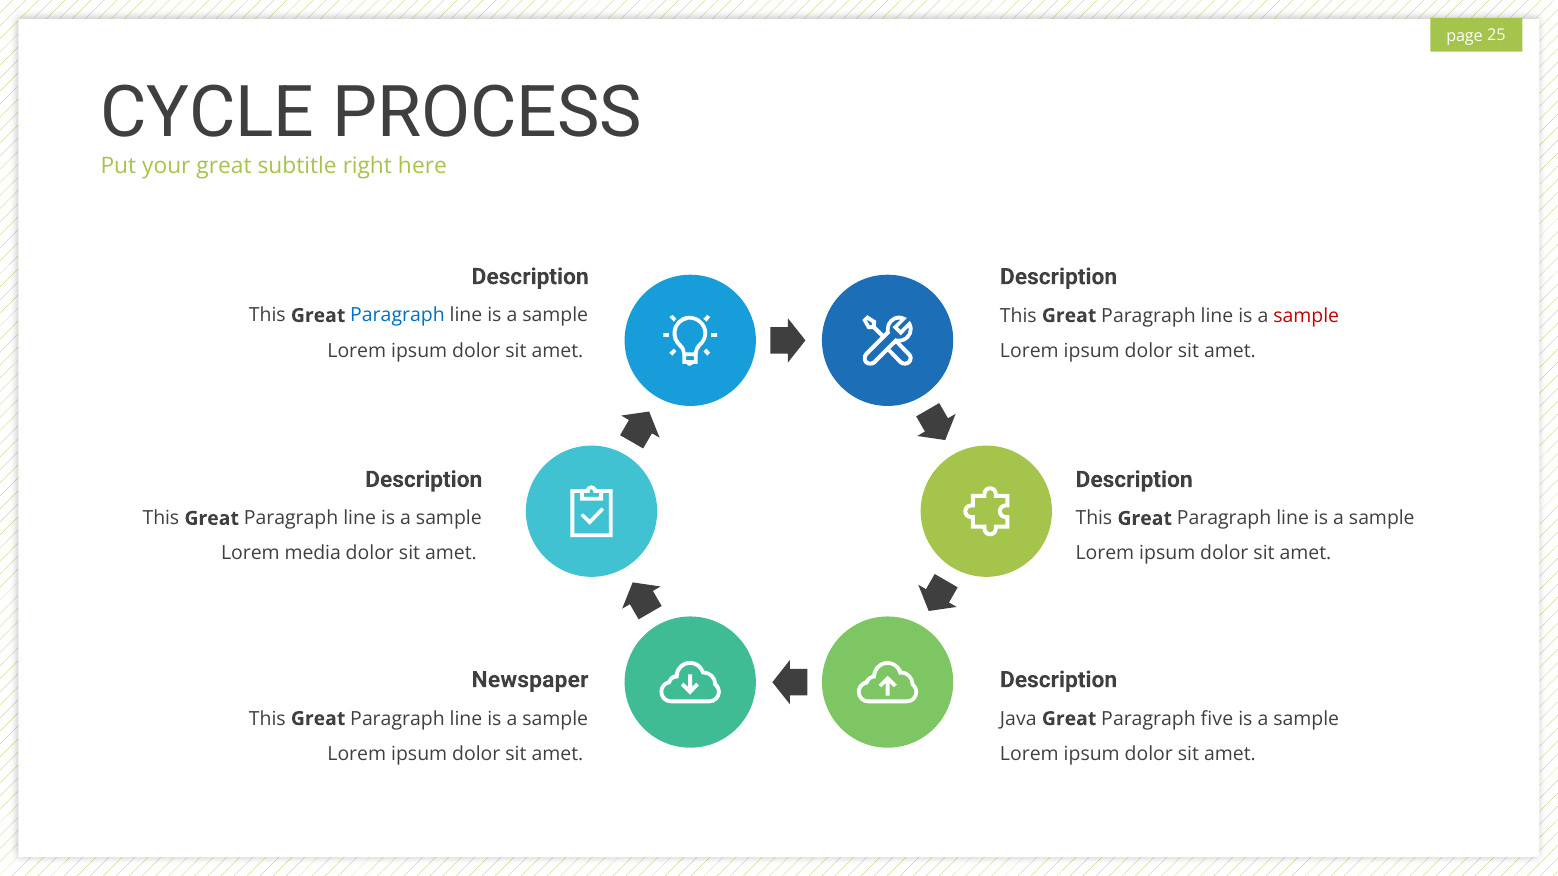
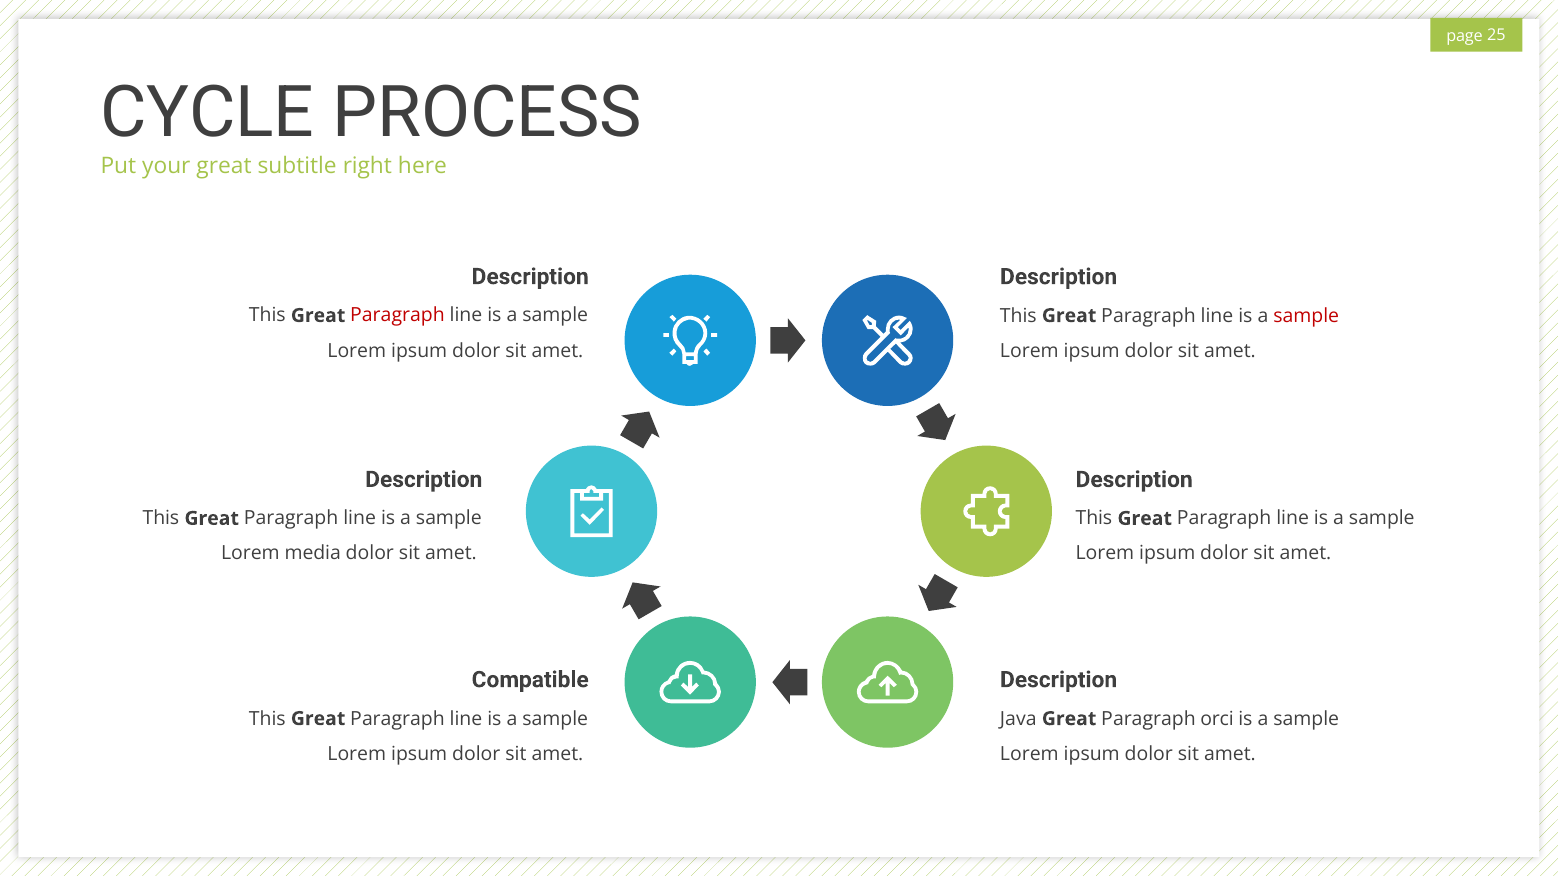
Paragraph colour: blue -> red (397, 316)
Newspaper: Newspaper -> Compatible (530, 680)
five: five -> orci (1217, 719)
